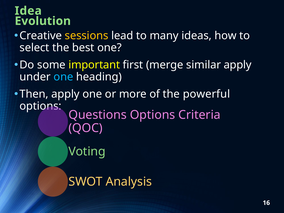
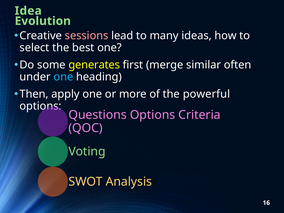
sessions colour: yellow -> pink (87, 36)
important: important -> generates (94, 65)
similar apply: apply -> often (238, 65)
